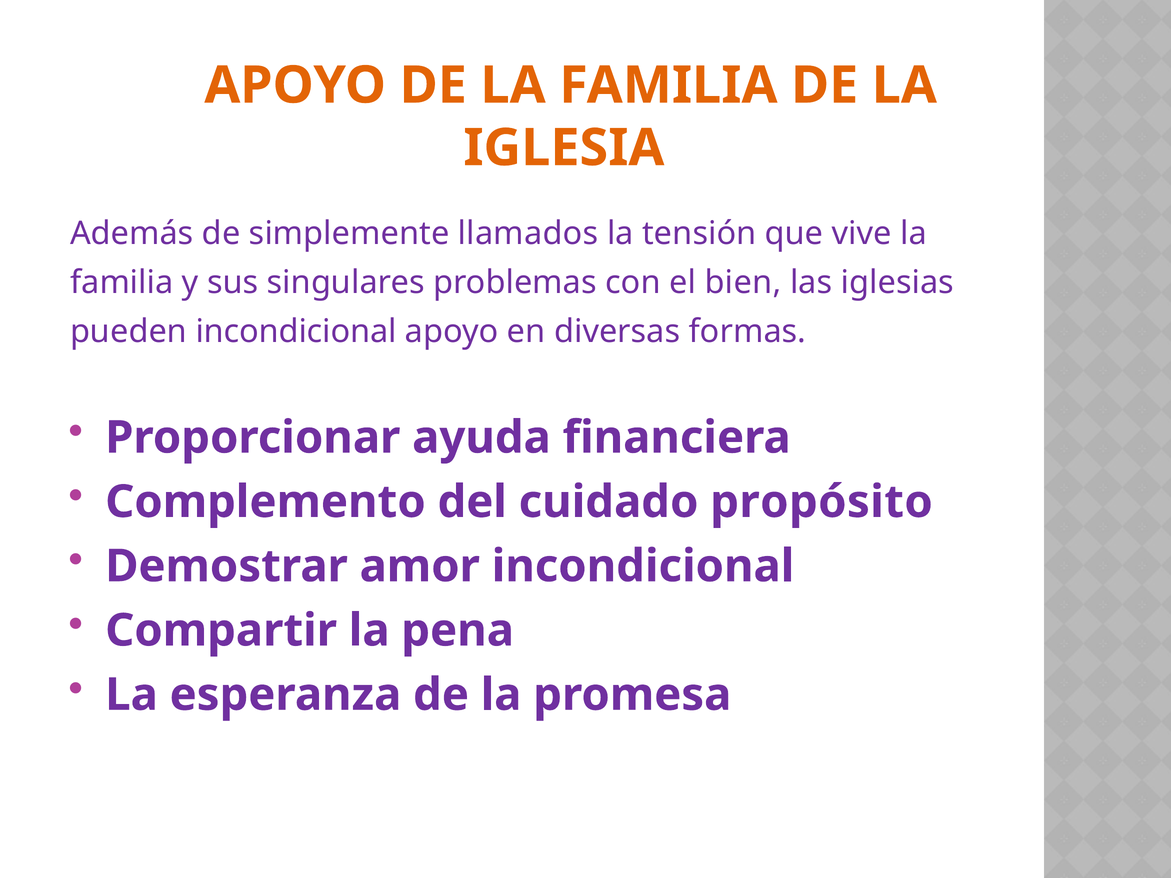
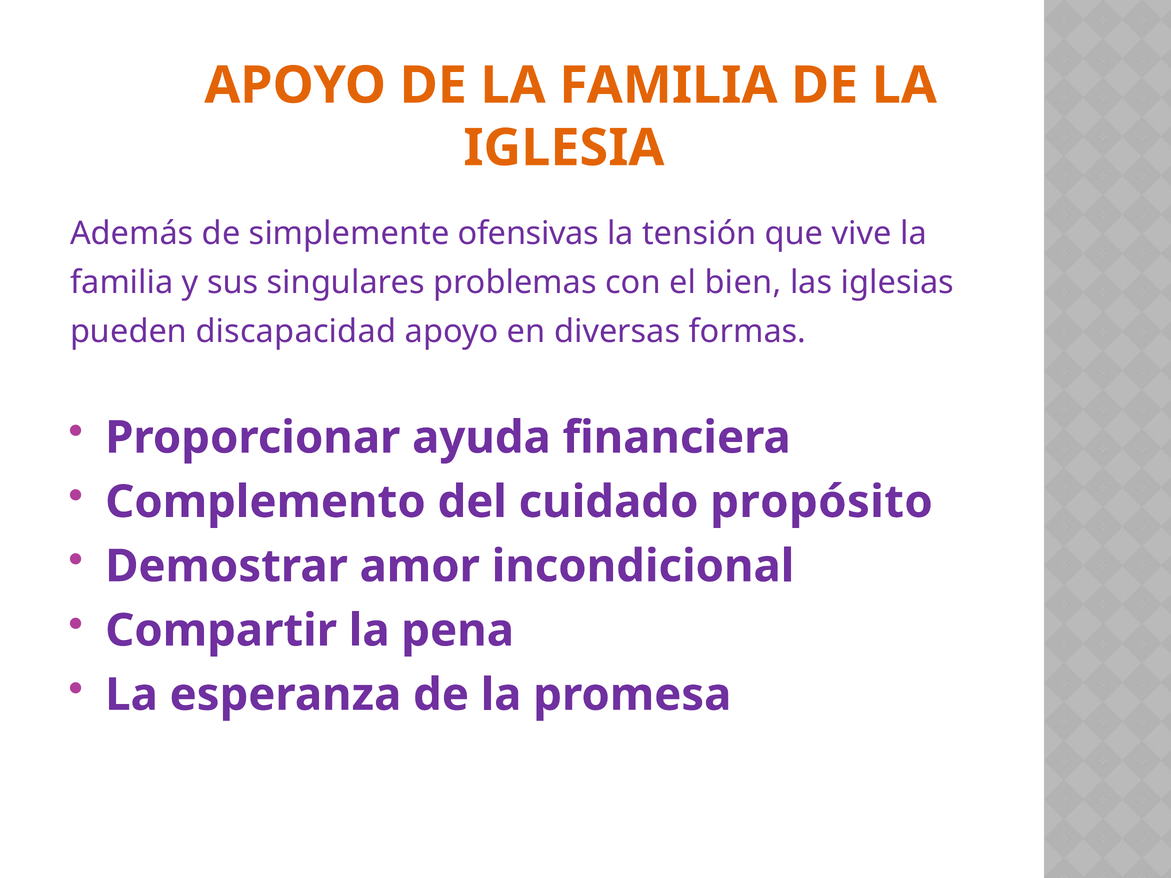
llamados: llamados -> ofensivas (528, 234)
pueden incondicional: incondicional -> discapacidad (296, 331)
